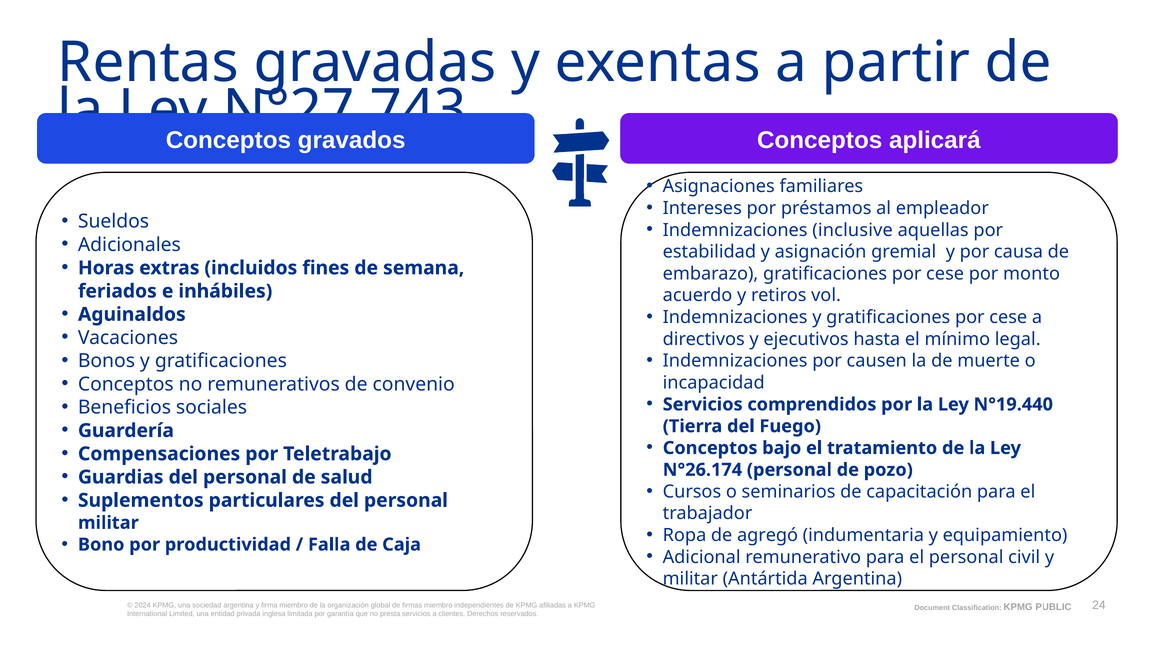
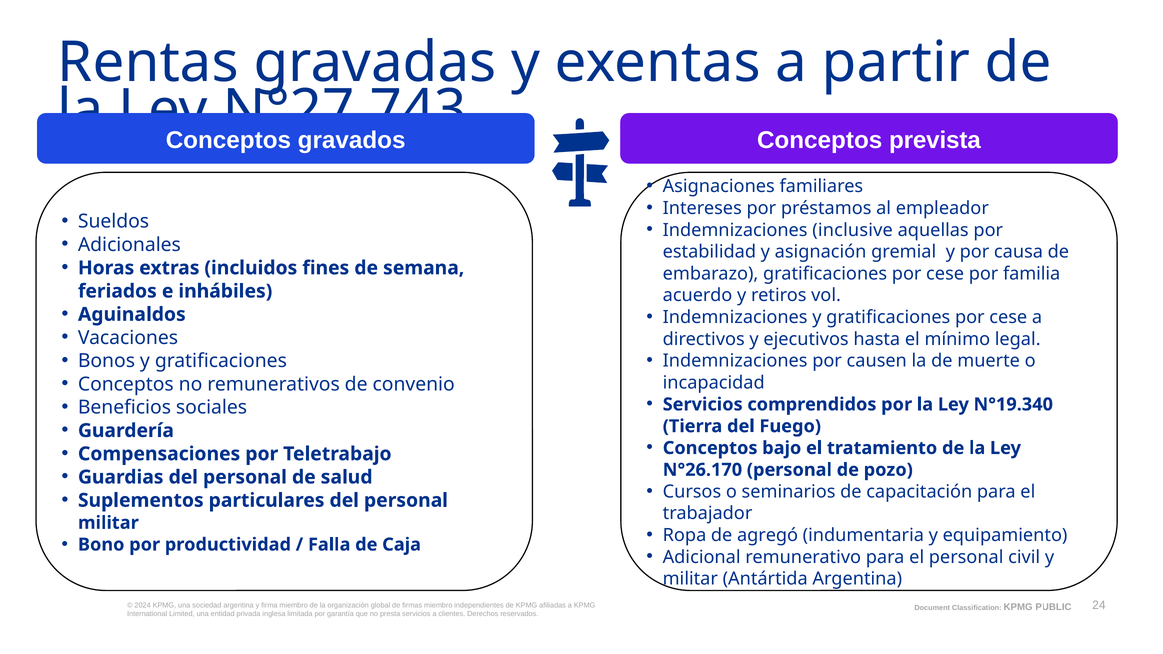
aplicará: aplicará -> prevista (935, 140)
monto: monto -> familia (1032, 274)
N°19.440: N°19.440 -> N°19.340 (1013, 405)
N°26.174: N°26.174 -> N°26.170 (702, 470)
